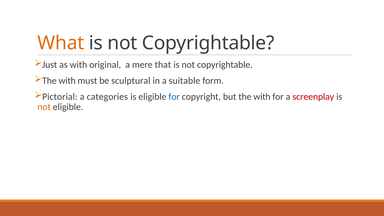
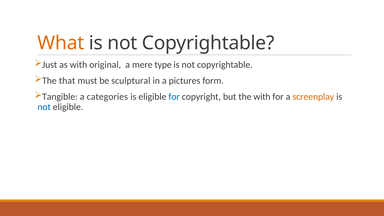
that: that -> type (163, 65)
with: with -> that (67, 81)
suitable: suitable -> pictures (185, 81)
Pictorial: Pictorial -> Tangible (60, 97)
screenplay colour: red -> orange (313, 97)
not colour: orange -> blue (44, 107)
